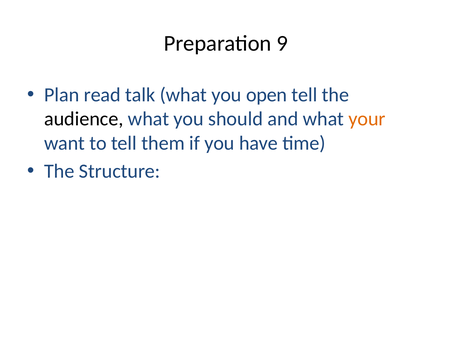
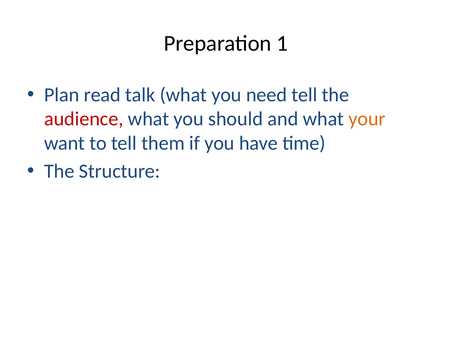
9: 9 -> 1 (282, 43)
open: open -> need (267, 95)
audience colour: black -> red (84, 119)
